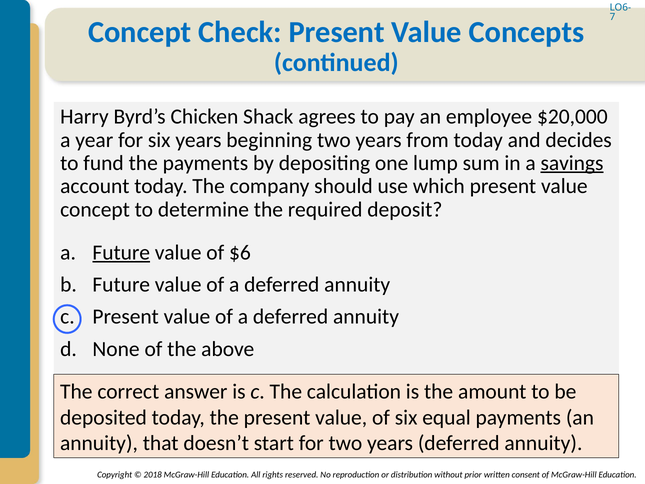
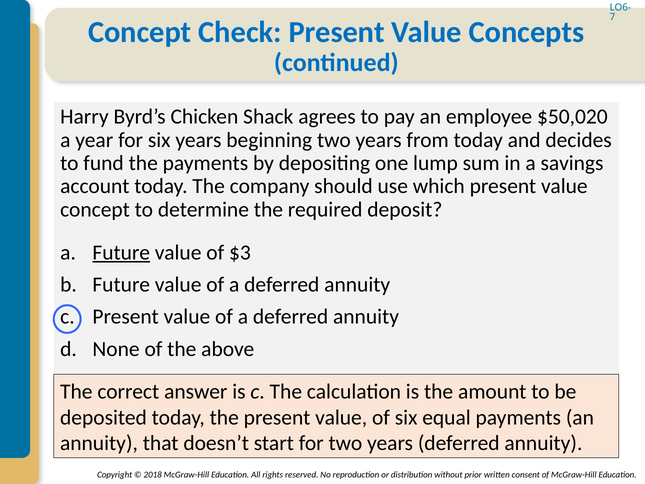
$20,000: $20,000 -> $50,020 (572, 117)
savings underline: present -> none (572, 163)
$6: $6 -> $3 (240, 252)
